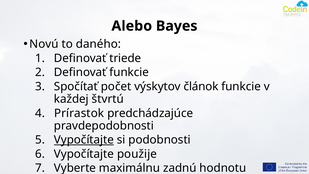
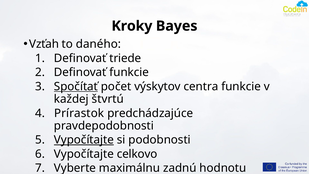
Alebo: Alebo -> Kroky (132, 26)
Novú: Novú -> Vzťah (44, 44)
Spočítať underline: none -> present (76, 86)
článok: článok -> centra (201, 86)
použije: použije -> celkovo (137, 154)
